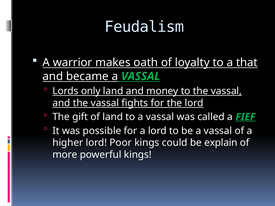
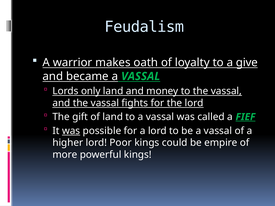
that: that -> give (247, 63)
was underline: none -> present (71, 131)
explain: explain -> empire (221, 143)
